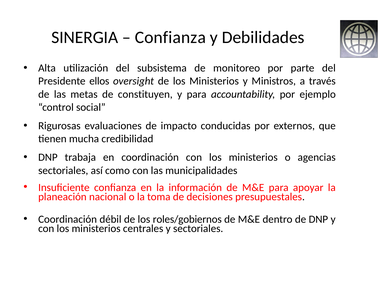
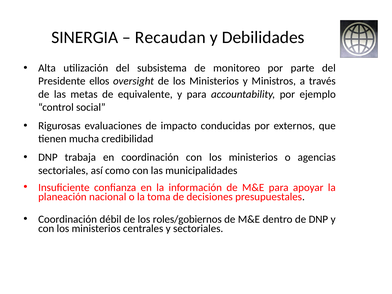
Confianza: Confianza -> Recaudan (170, 37)
constituyen: constituyen -> equivalente (145, 94)
